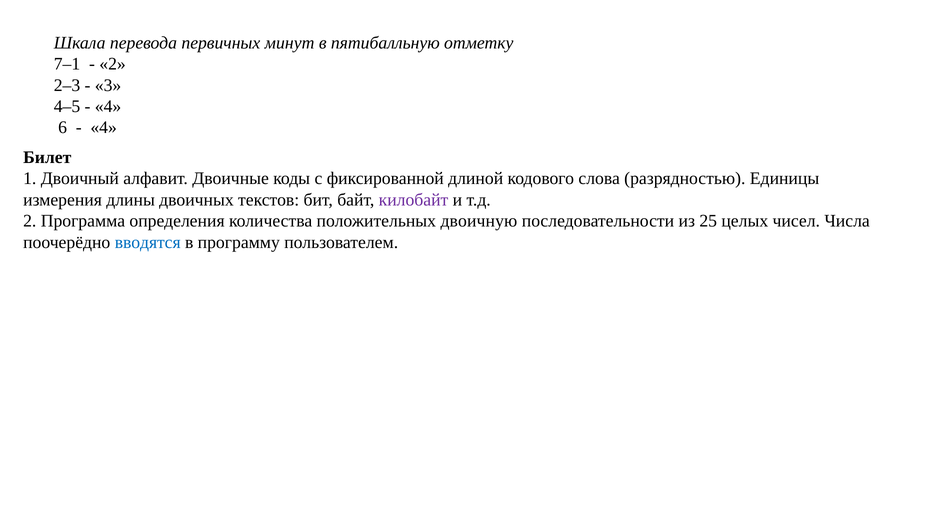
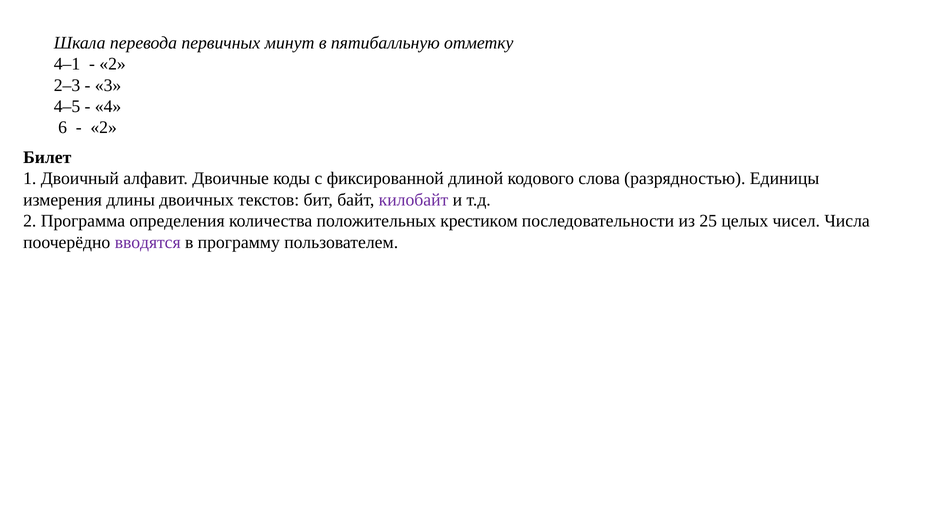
7–1: 7–1 -> 4–1 (67, 64)
4: 4 -> 2 (104, 128)
двоичную: двоичную -> крестиком (479, 221)
вводятся colour: blue -> purple (148, 242)
